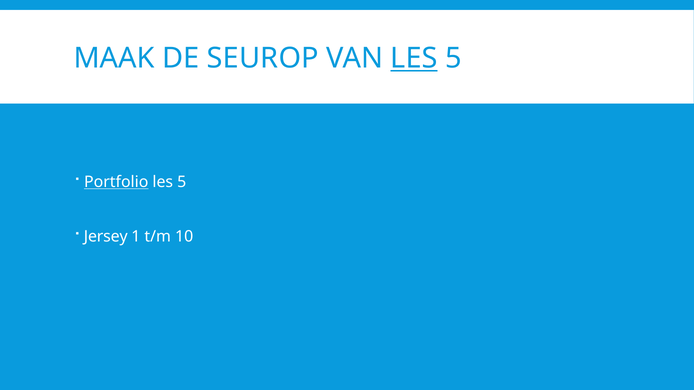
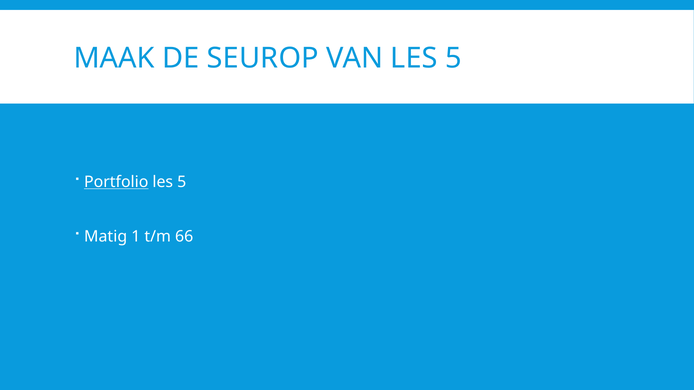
LES underline: present -> none (414, 58)
Jersey: Jersey -> Matig (106, 237)
10: 10 -> 66 (184, 237)
